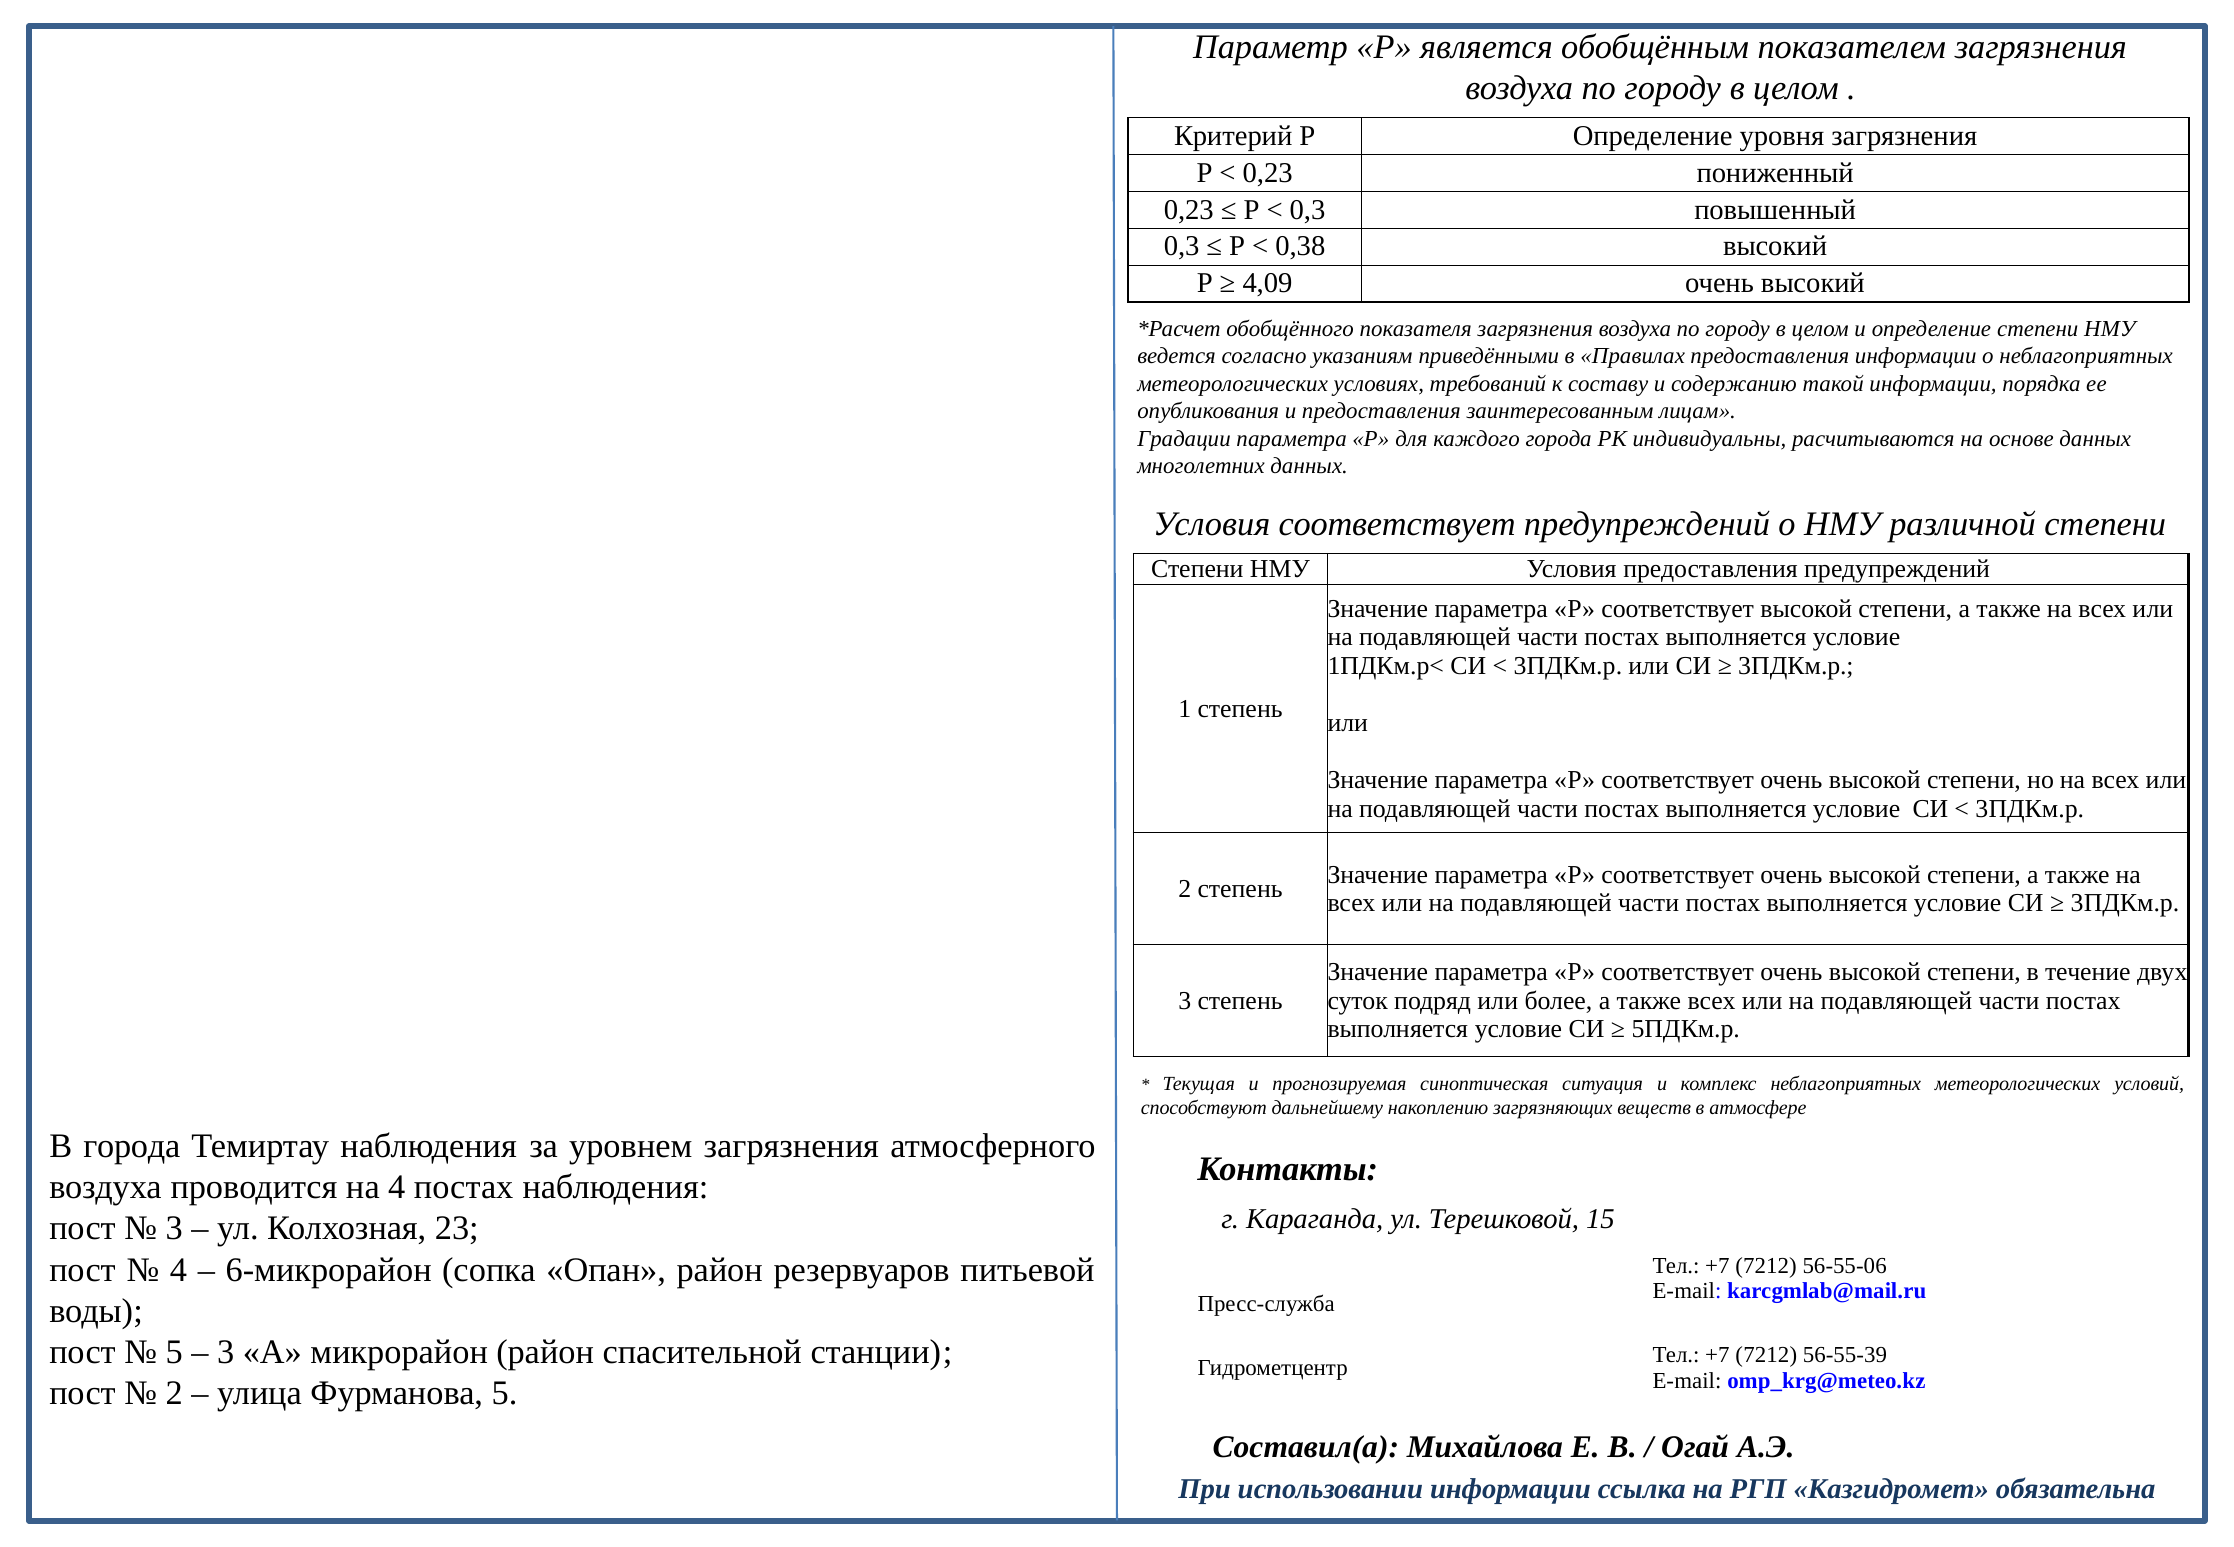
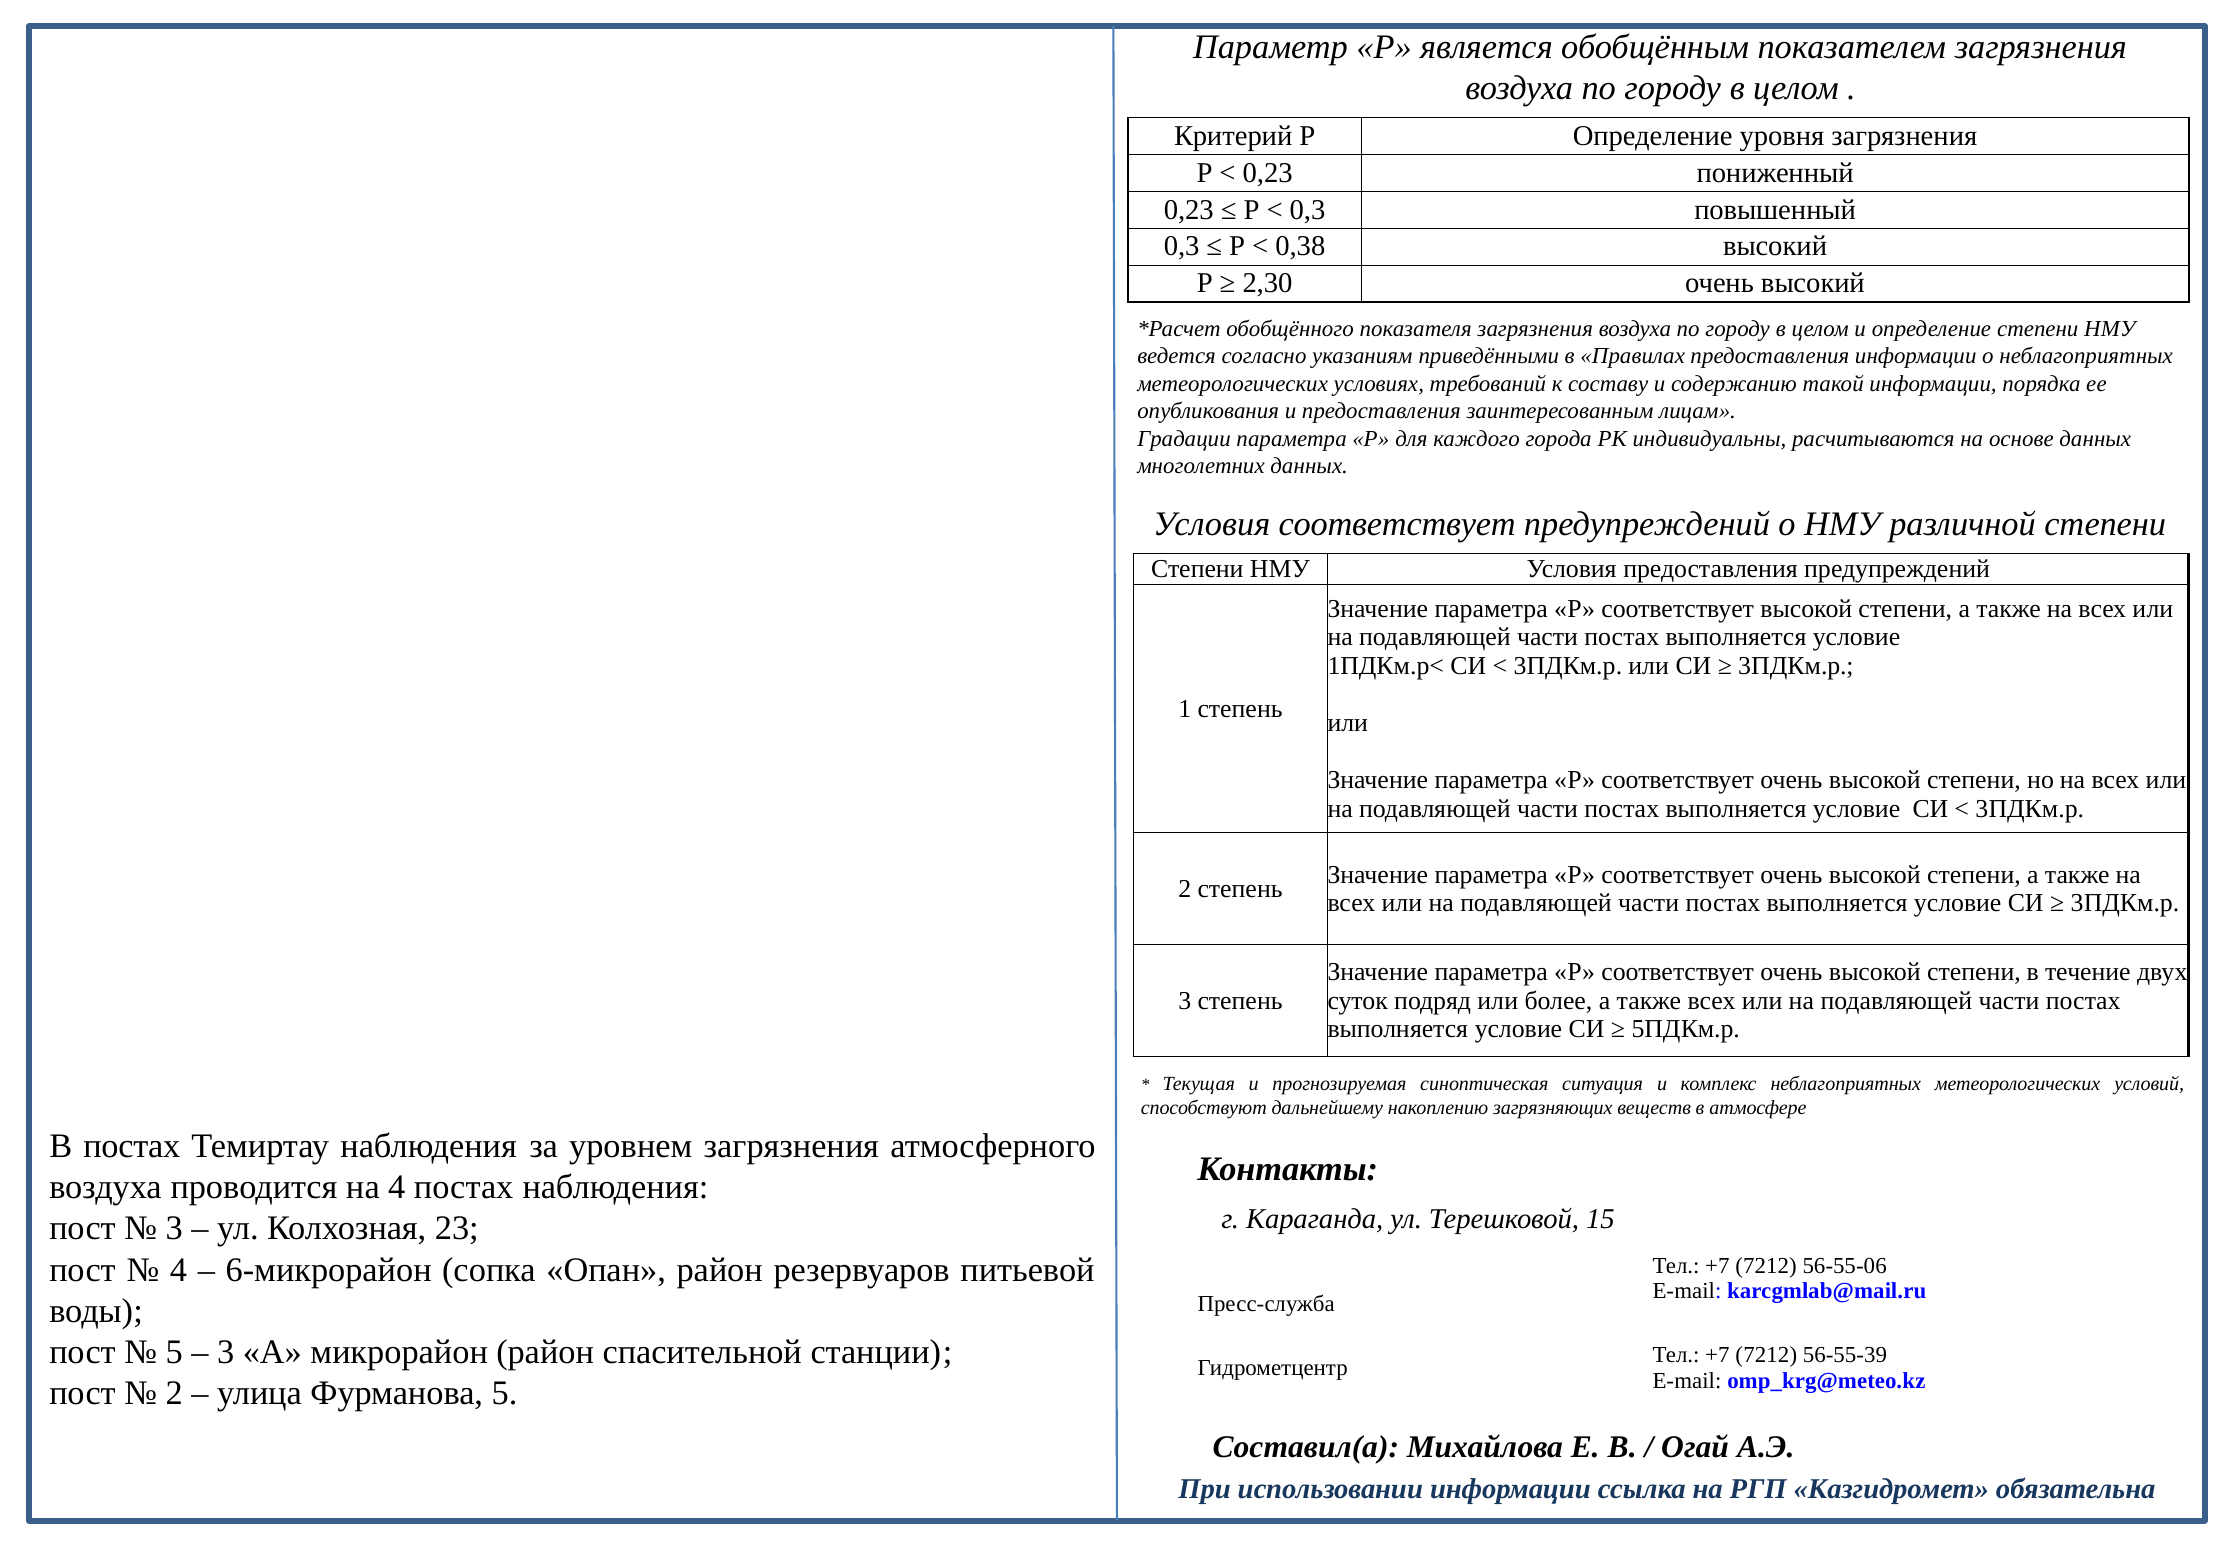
4,09: 4,09 -> 2,30 (1267, 283)
В города: города -> постах (132, 1146)
